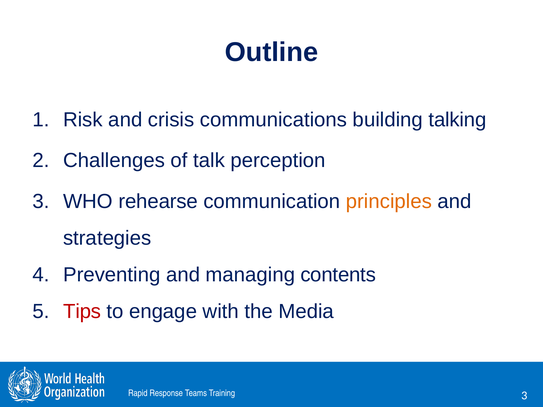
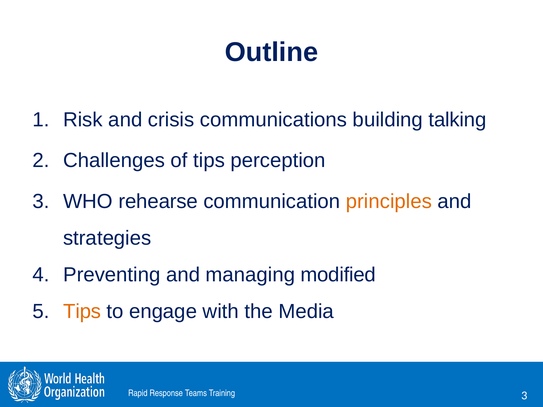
of talk: talk -> tips (209, 161)
contents: contents -> modified (338, 275)
Tips colour: red -> orange (82, 312)
